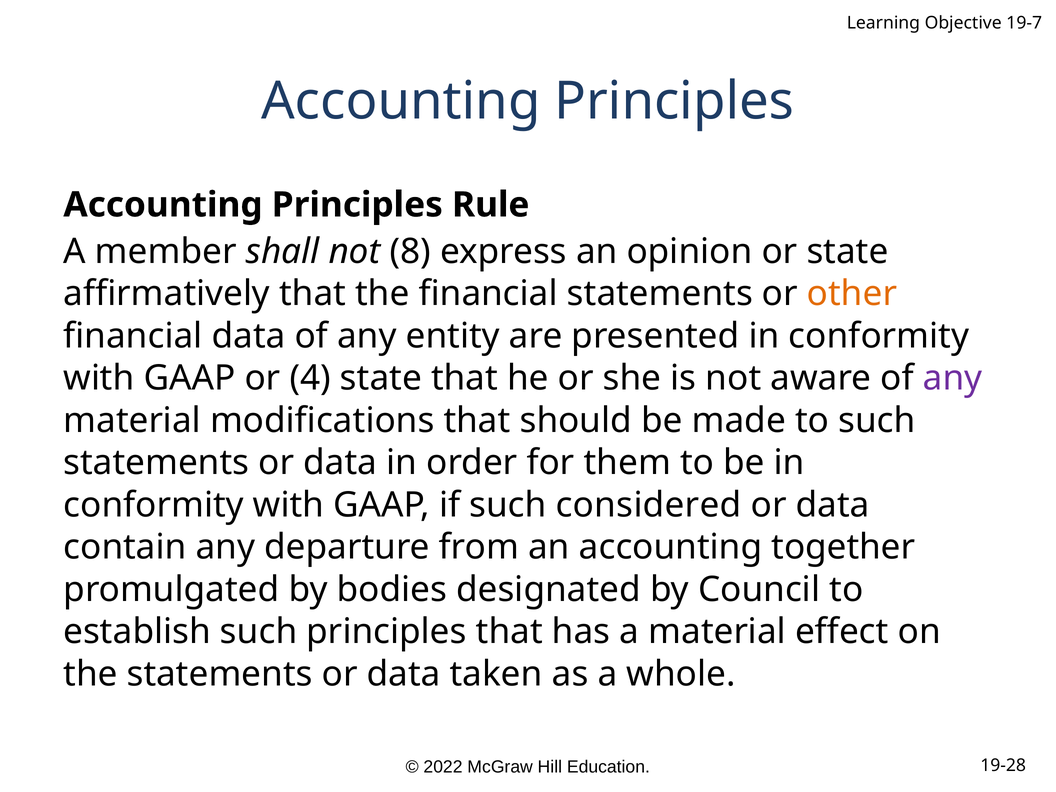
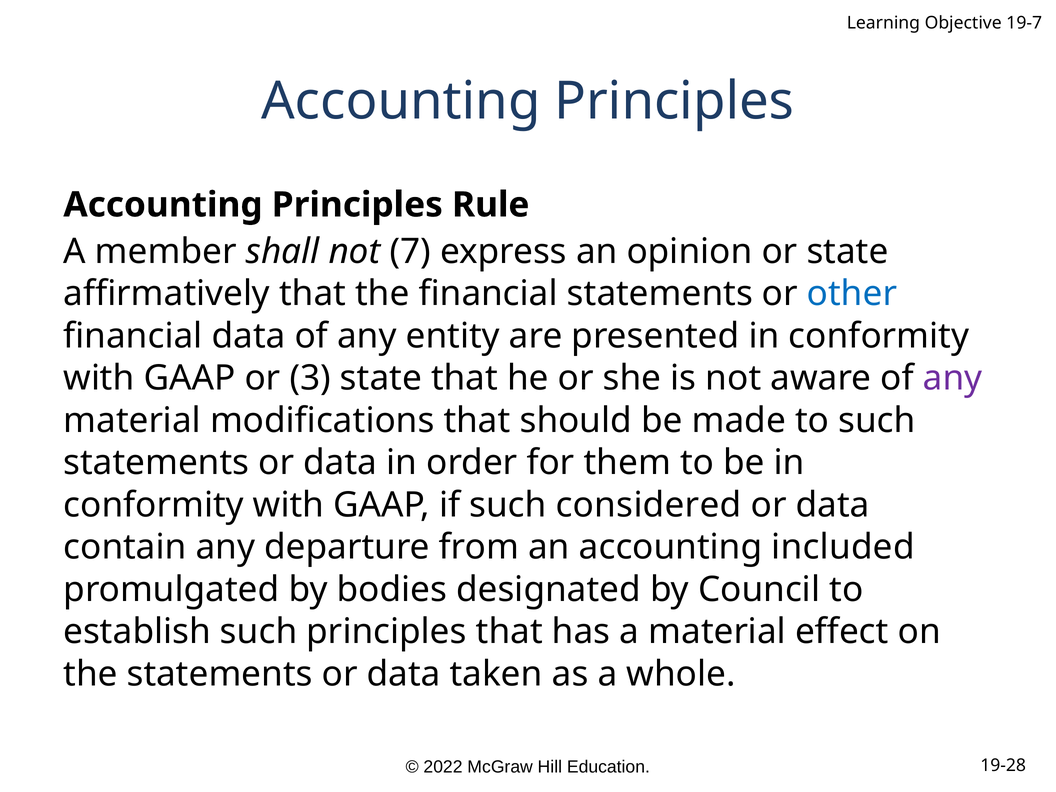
8: 8 -> 7 (410, 252)
other colour: orange -> blue (852, 294)
4: 4 -> 3 (310, 378)
together: together -> included (843, 547)
